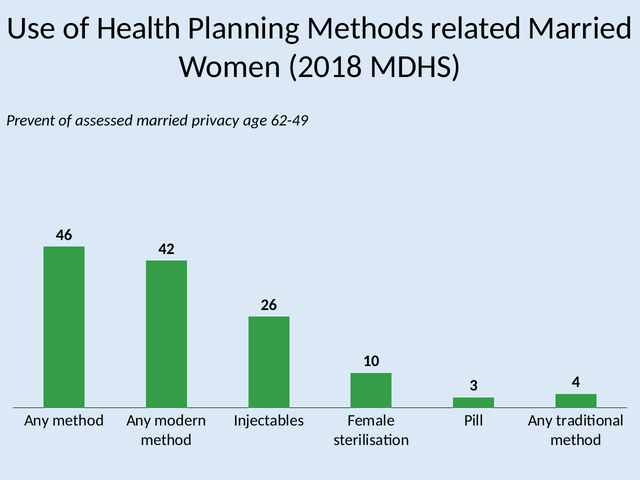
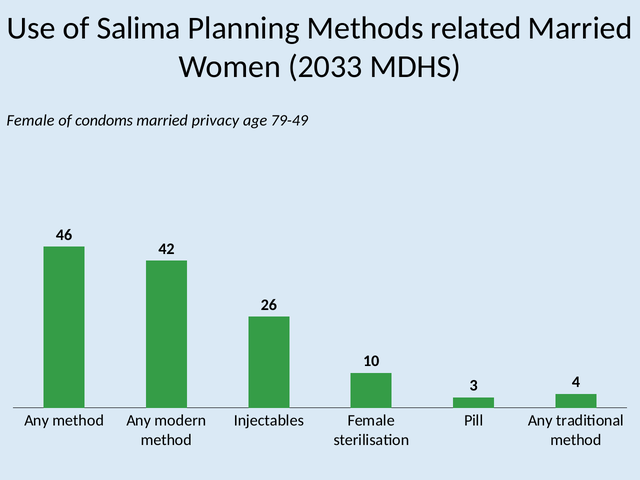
Health: Health -> Salima (139, 28)
2018: 2018 -> 2033 (325, 67)
Prevent: Prevent -> Female (30, 121)
assessed: assessed -> condoms (104, 121)
62-49: 62-49 -> 79-49 (289, 121)
